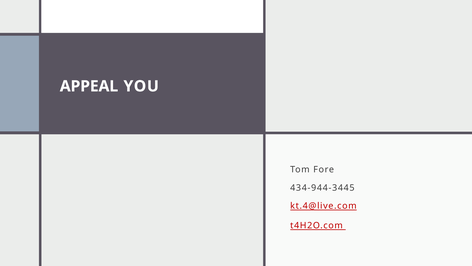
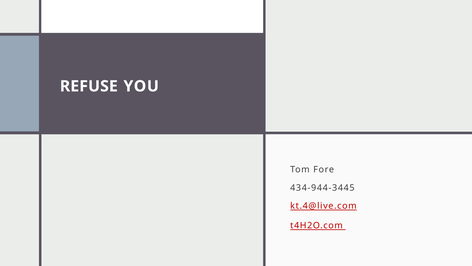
APPEAL: APPEAL -> REFUSE (89, 86)
